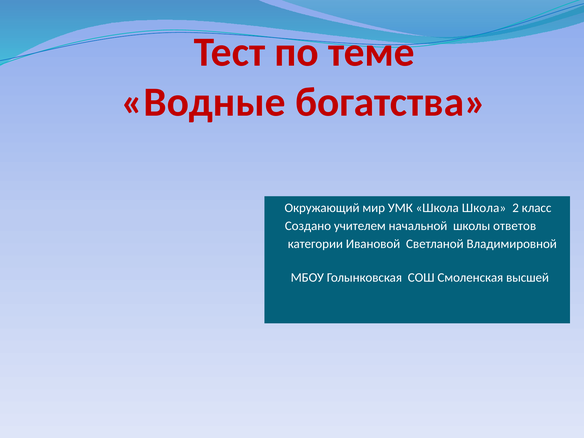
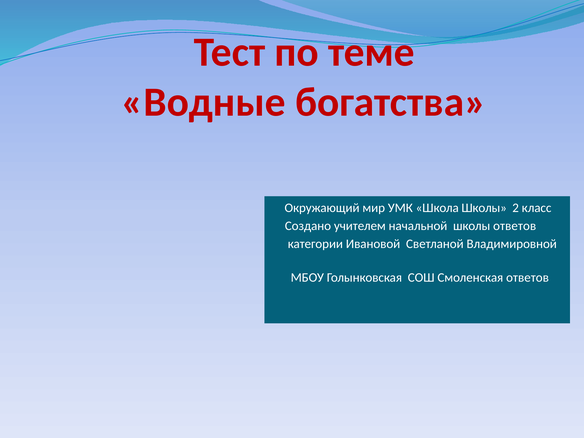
Школа Школа: Школа -> Школы (484, 208)
Смоленская высшей: высшей -> ответов (527, 278)
